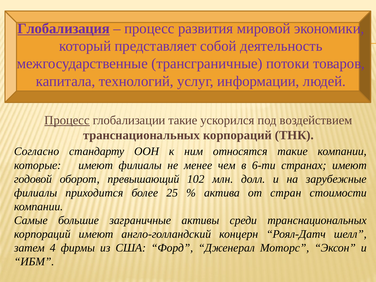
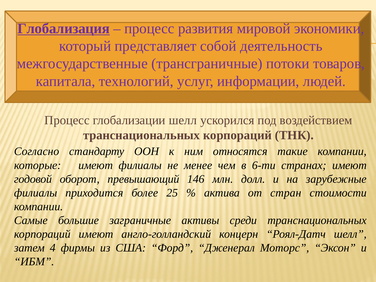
Процесс underline: present -> none (67, 120)
глобализации такие: такие -> шелл (183, 120)
102: 102 -> 146 (196, 179)
